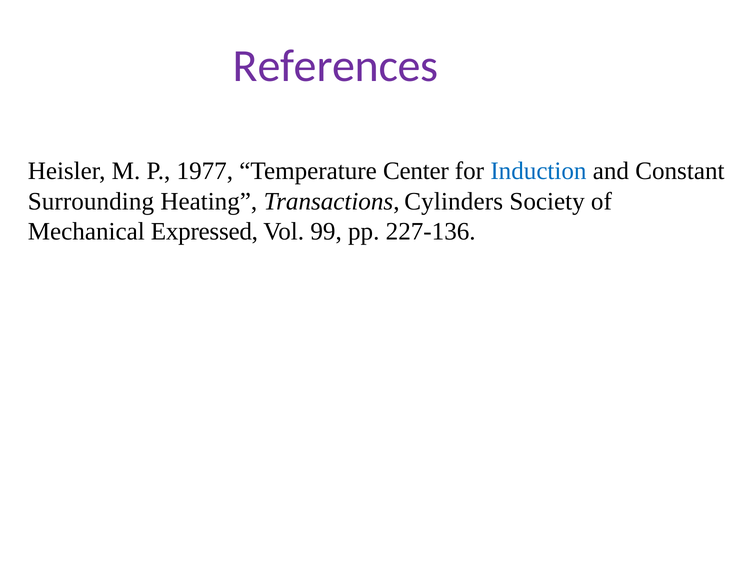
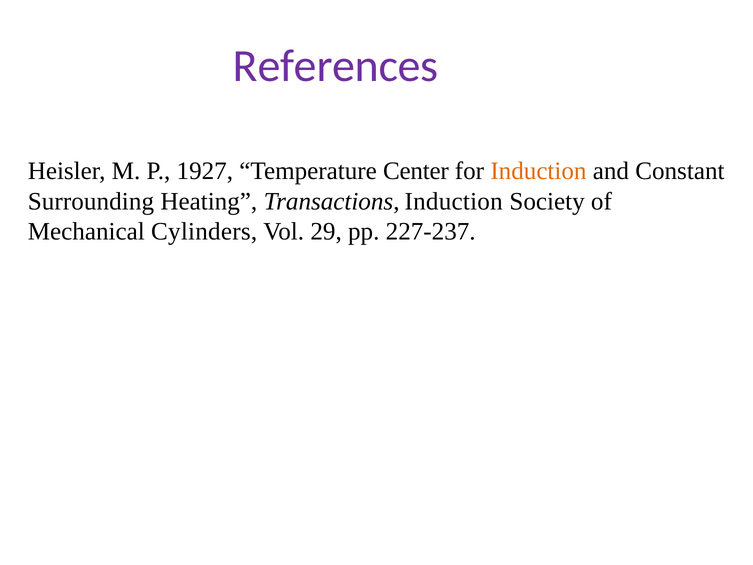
1977: 1977 -> 1927 (205, 171)
Induction colour: blue -> orange (538, 171)
Transactions Cylinders: Cylinders -> Induction (454, 201)
Expressed: Expressed -> Cylinders (204, 231)
99: 99 -> 29 (326, 231)
227-136: 227-136 -> 227-237 (431, 231)
